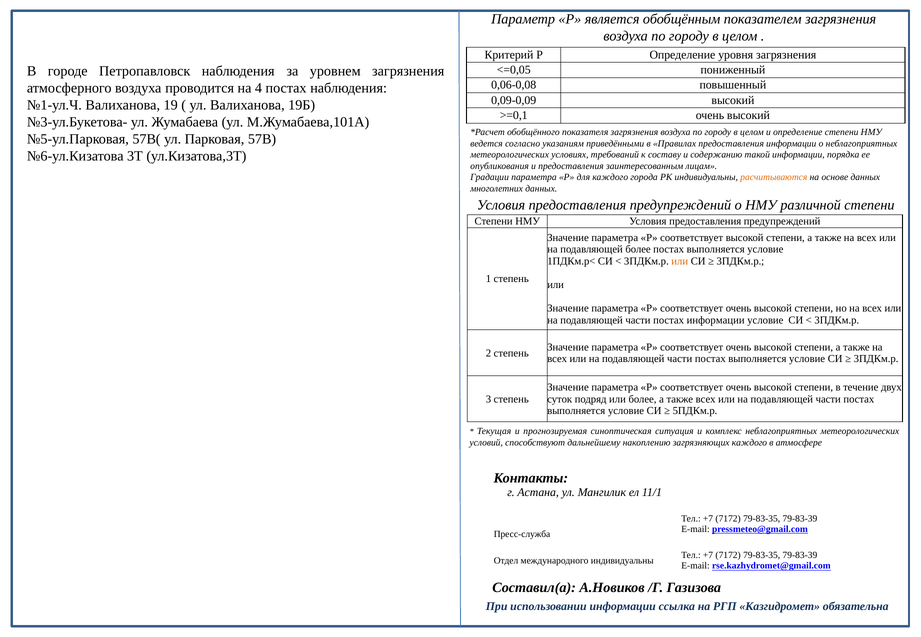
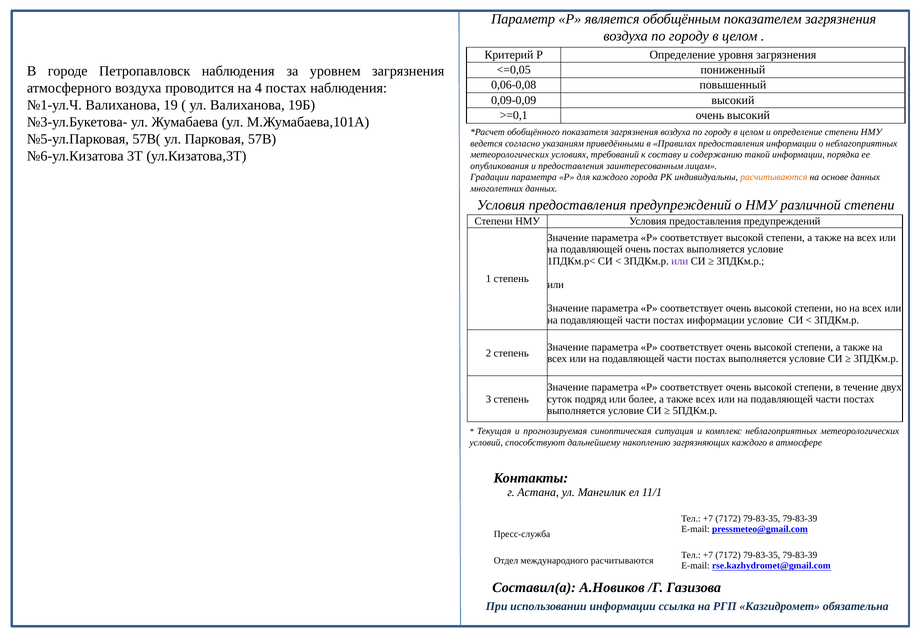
подавляющей более: более -> очень (638, 250)
или colour: orange -> purple (680, 262)
международного индивидуальны: индивидуальны -> расчитываются (622, 561)
